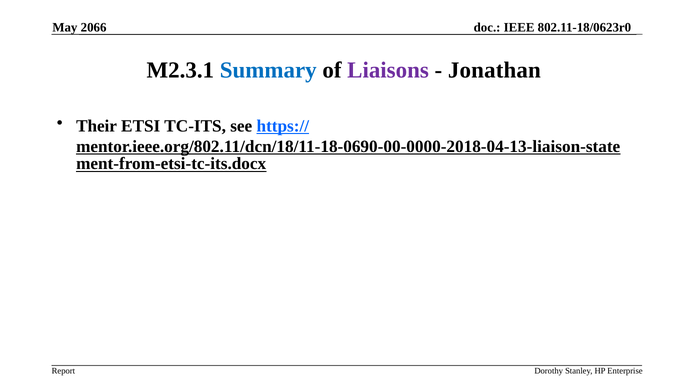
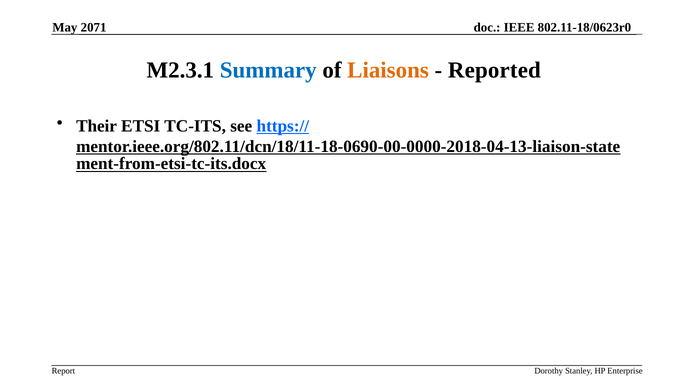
2066: 2066 -> 2071 (94, 28)
Liaisons colour: purple -> orange (388, 70)
Jonathan: Jonathan -> Reported (494, 70)
